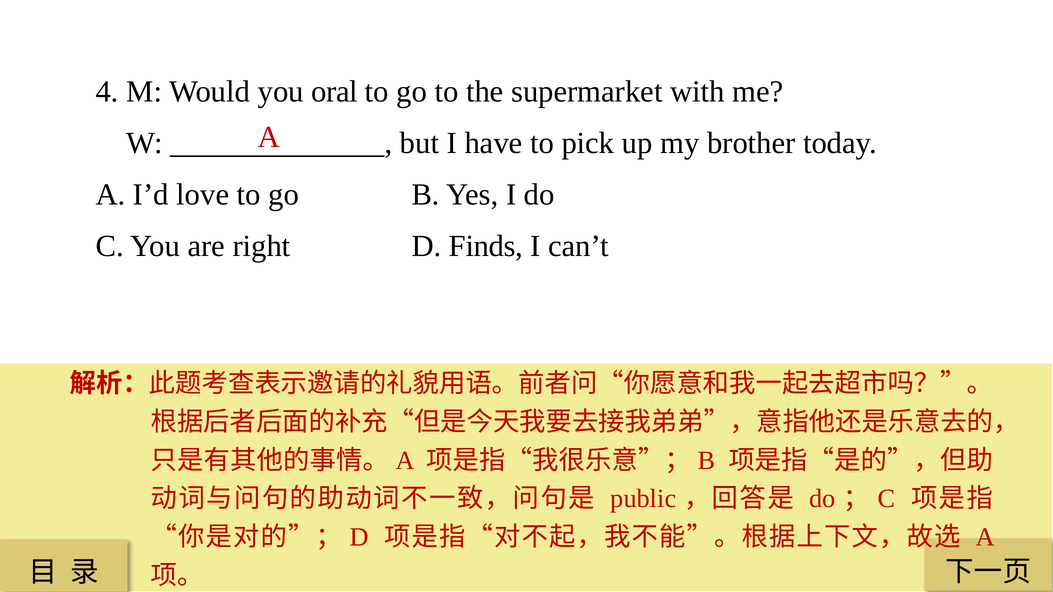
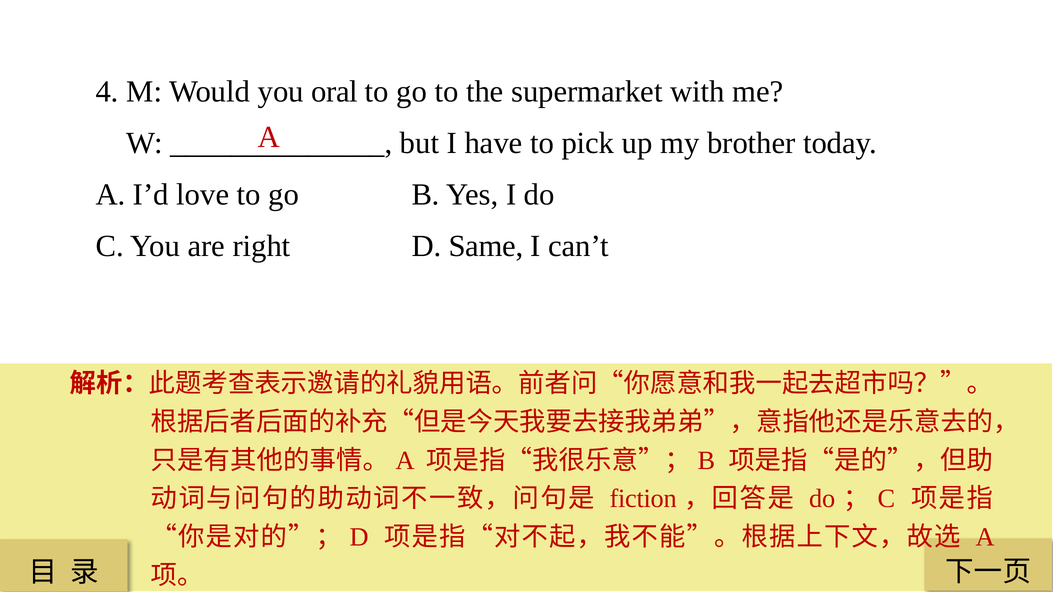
Finds: Finds -> Same (486, 246)
public: public -> fiction (643, 499)
